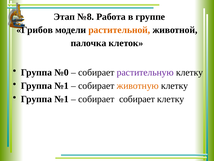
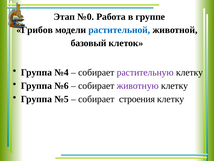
№8: №8 -> №0 (86, 17)
растительной colour: orange -> blue (119, 30)
палочка: палочка -> базовый (89, 43)
№0: №0 -> №4 (62, 72)
№1: №1 -> №6 (62, 86)
животную colour: orange -> purple (138, 86)
№1: №1 -> №5 (62, 99)
собирает собирает: собирает -> строения (137, 99)
